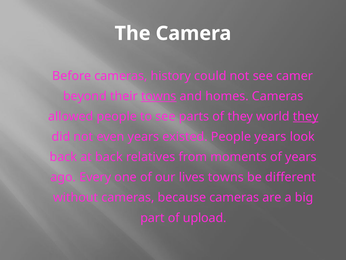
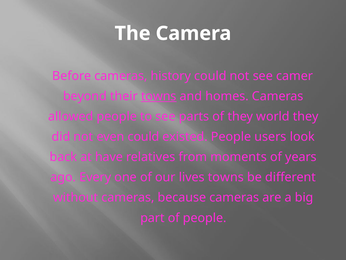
they underline: present -> none (306, 116)
even years: years -> could (144, 137)
People years: years -> users (270, 137)
at back: back -> have (109, 157)
of upload: upload -> people (205, 217)
